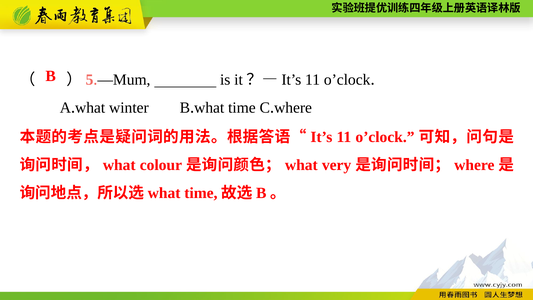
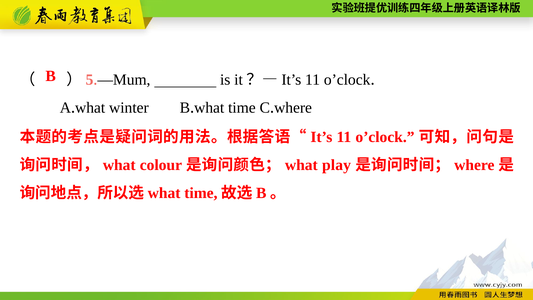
very: very -> play (337, 165)
